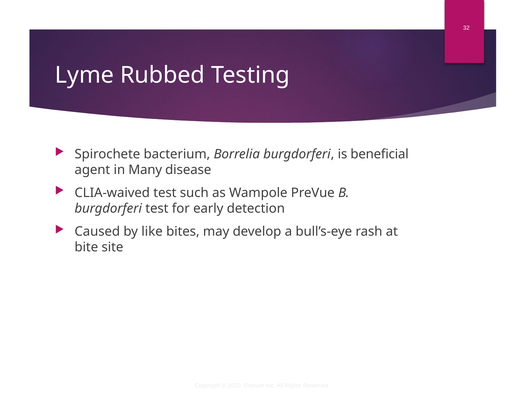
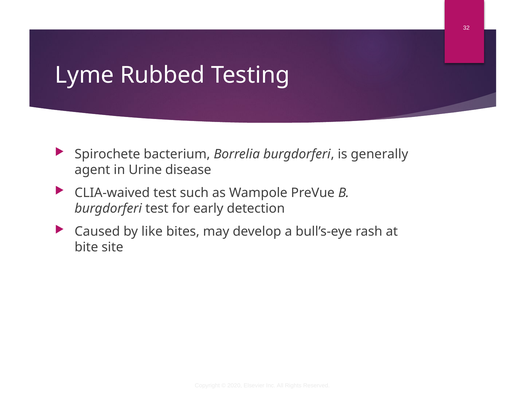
beneficial: beneficial -> generally (379, 154)
Many: Many -> Urine (145, 170)
